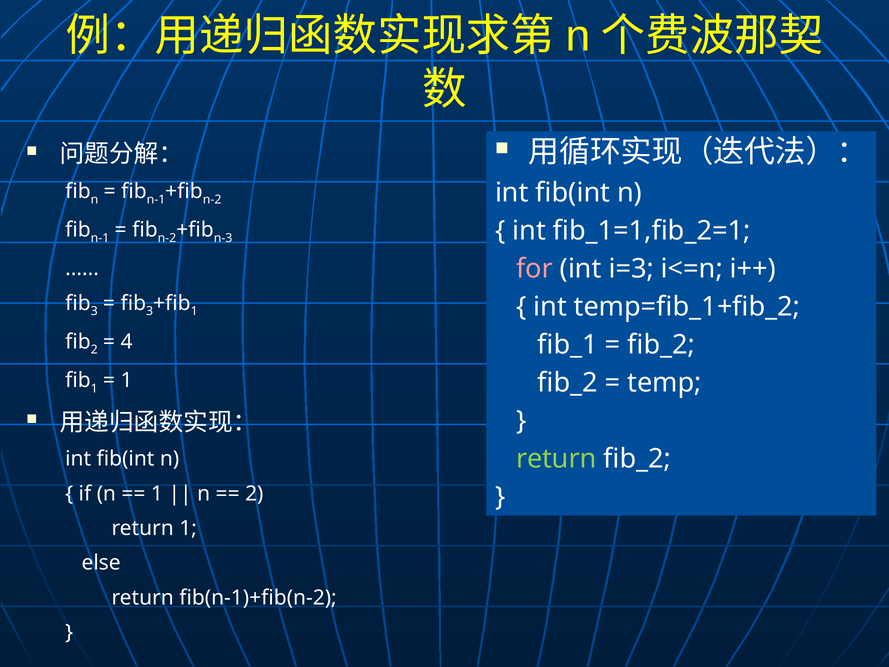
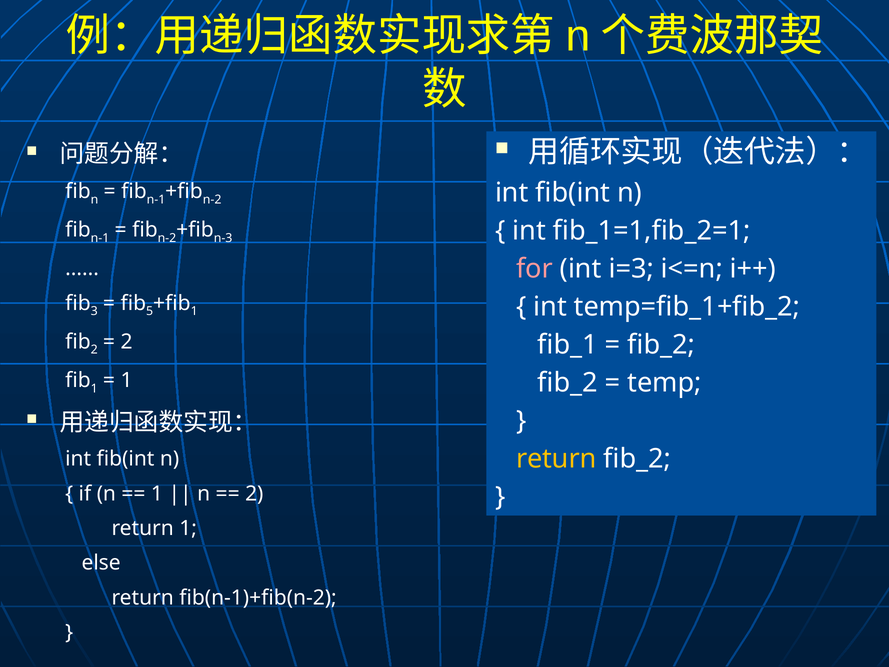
3: 3 -> 5 (150, 311)
4: 4 -> 2 (127, 342)
return colour: light green -> yellow (556, 459)
